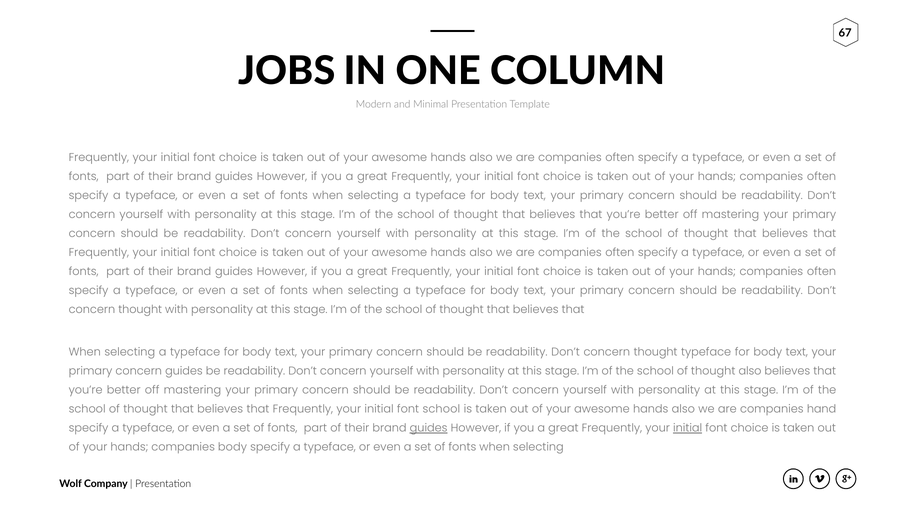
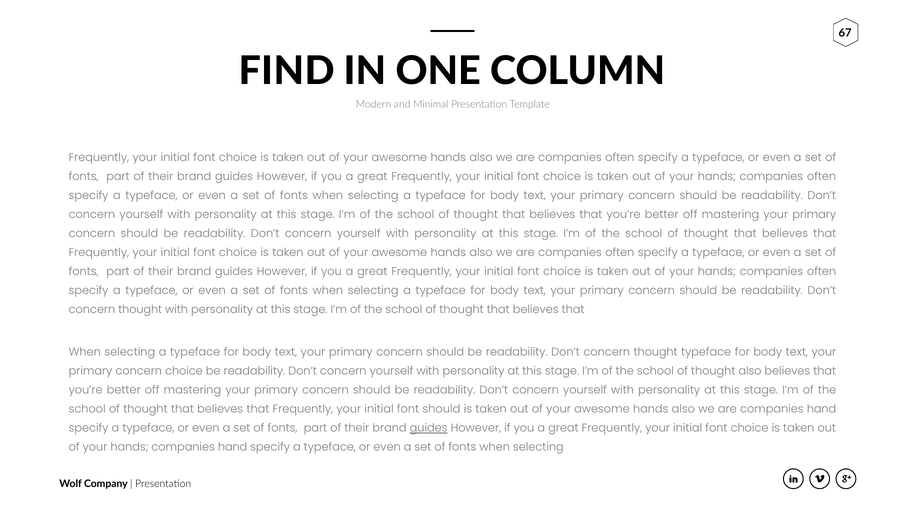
JOBS: JOBS -> FIND (287, 72)
concern guides: guides -> choice (184, 372)
font school: school -> should (441, 410)
initial underline: present -> none (688, 429)
hands companies body: body -> hand (233, 448)
